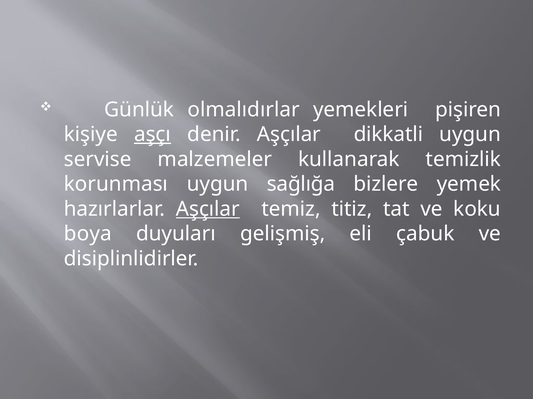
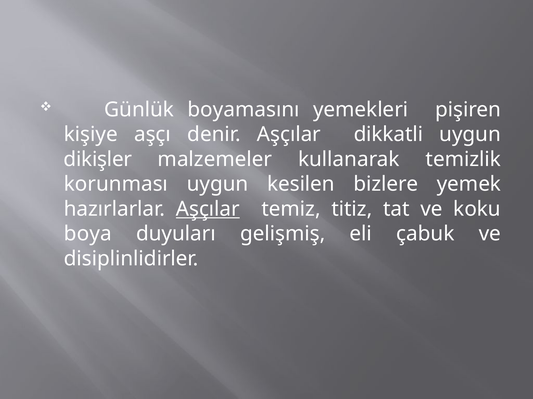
olmalıdırlar: olmalıdırlar -> boyamasını (244, 110)
aşçı underline: present -> none (153, 135)
servise: servise -> dikişler (98, 160)
sağlığa: sağlığa -> kesilen (301, 184)
